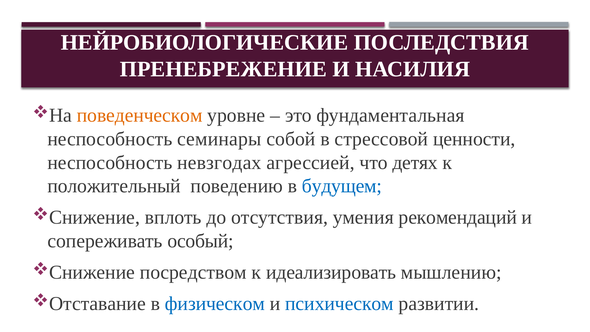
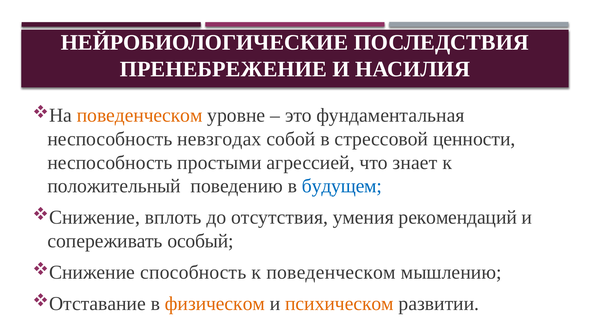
семинары: семинары -> невзгодах (219, 139)
невзгодах: невзгодах -> простыми (219, 162)
детях: детях -> знает (415, 162)
посредством: посредством -> способность (193, 272)
к идеализировать: идеализировать -> поведенческом (331, 272)
физическом colour: blue -> orange (215, 303)
психическом colour: blue -> orange (339, 303)
